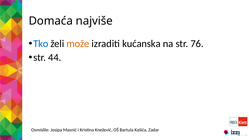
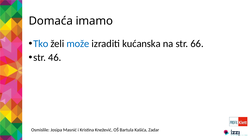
najviše: najviše -> imamo (94, 21)
može colour: orange -> blue (78, 44)
76: 76 -> 66 (197, 44)
44: 44 -> 46 (55, 58)
